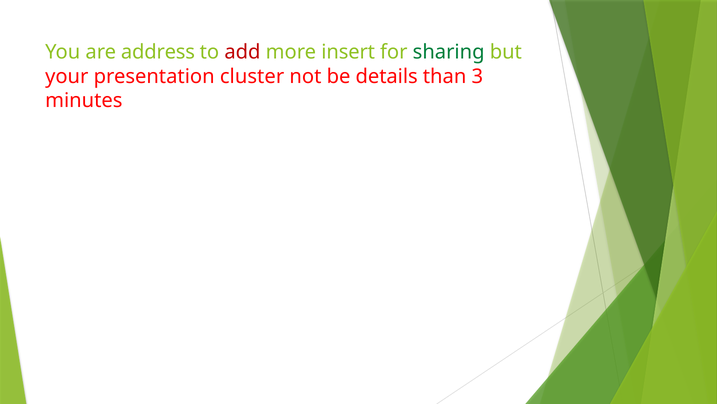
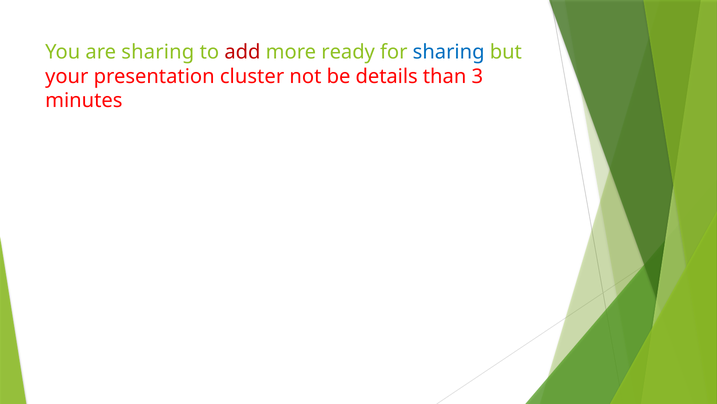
are address: address -> sharing (158, 52)
insert: insert -> ready (348, 52)
sharing colour: green -> blue (449, 52)
